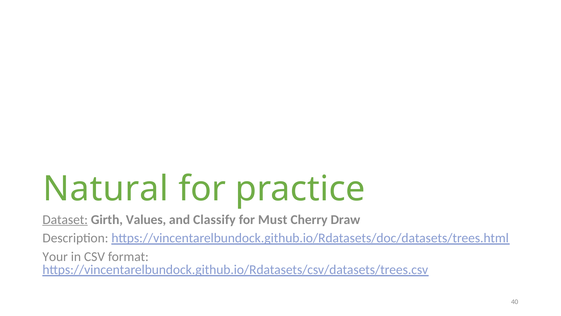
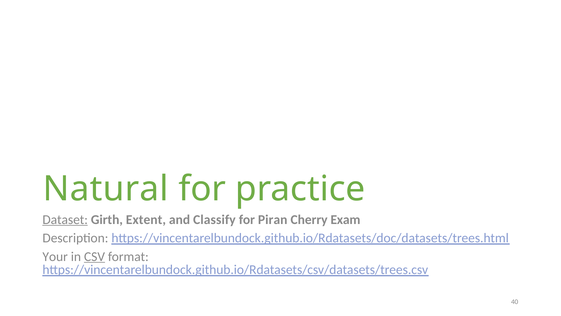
Values: Values -> Extent (146, 219)
Must: Must -> Piran (273, 219)
Draw: Draw -> Exam (345, 219)
CSV underline: none -> present (95, 256)
